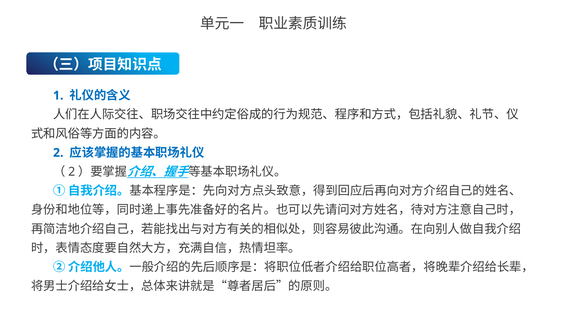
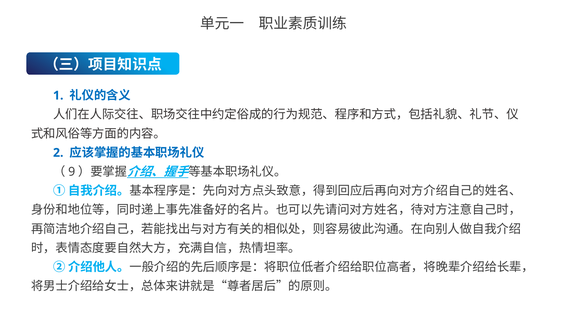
2: 2 -> 9 (72, 172)
